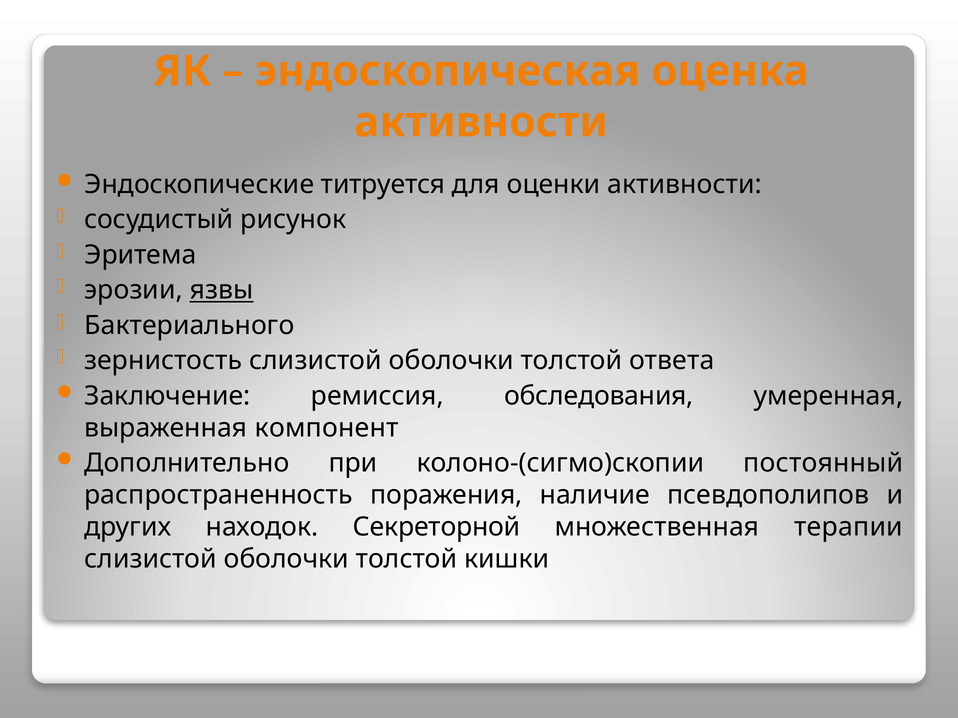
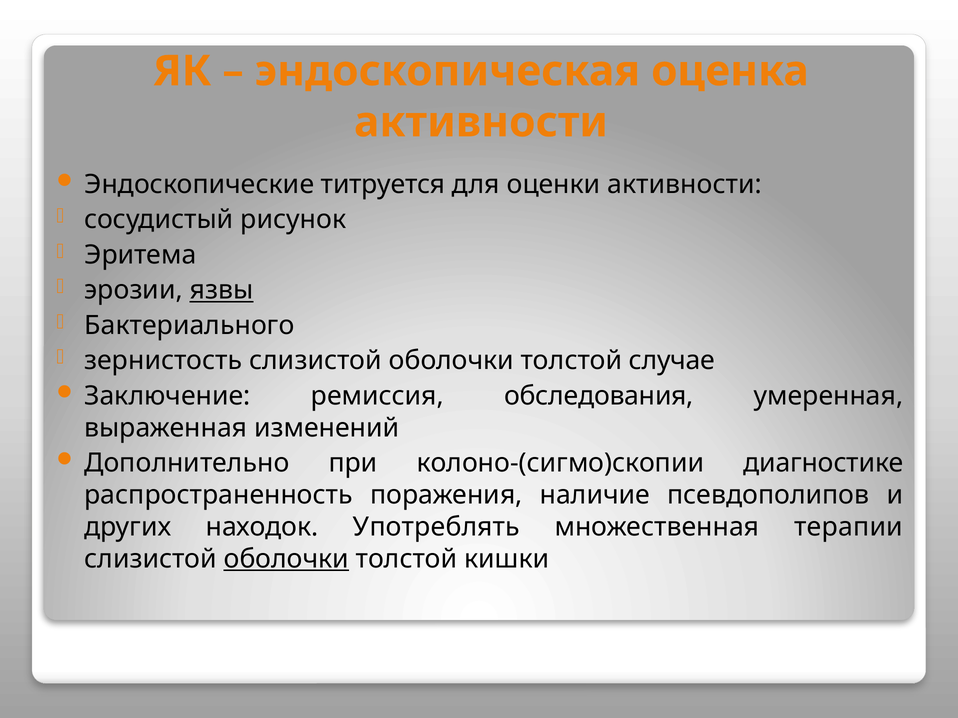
ответа: ответа -> случае (672, 361)
компонент: компонент -> изменений (327, 428)
постоянный: постоянный -> диагностике (824, 463)
Секреторной: Секреторной -> Употреблять (436, 527)
оболочки underline: none -> present (286, 559)
